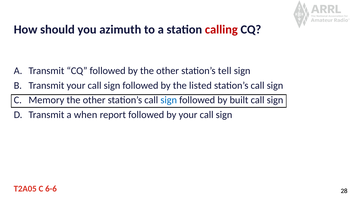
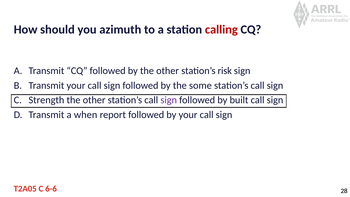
tell: tell -> risk (225, 71)
listed: listed -> some (200, 85)
Memory: Memory -> Strength (46, 100)
sign colour: blue -> purple (169, 100)
